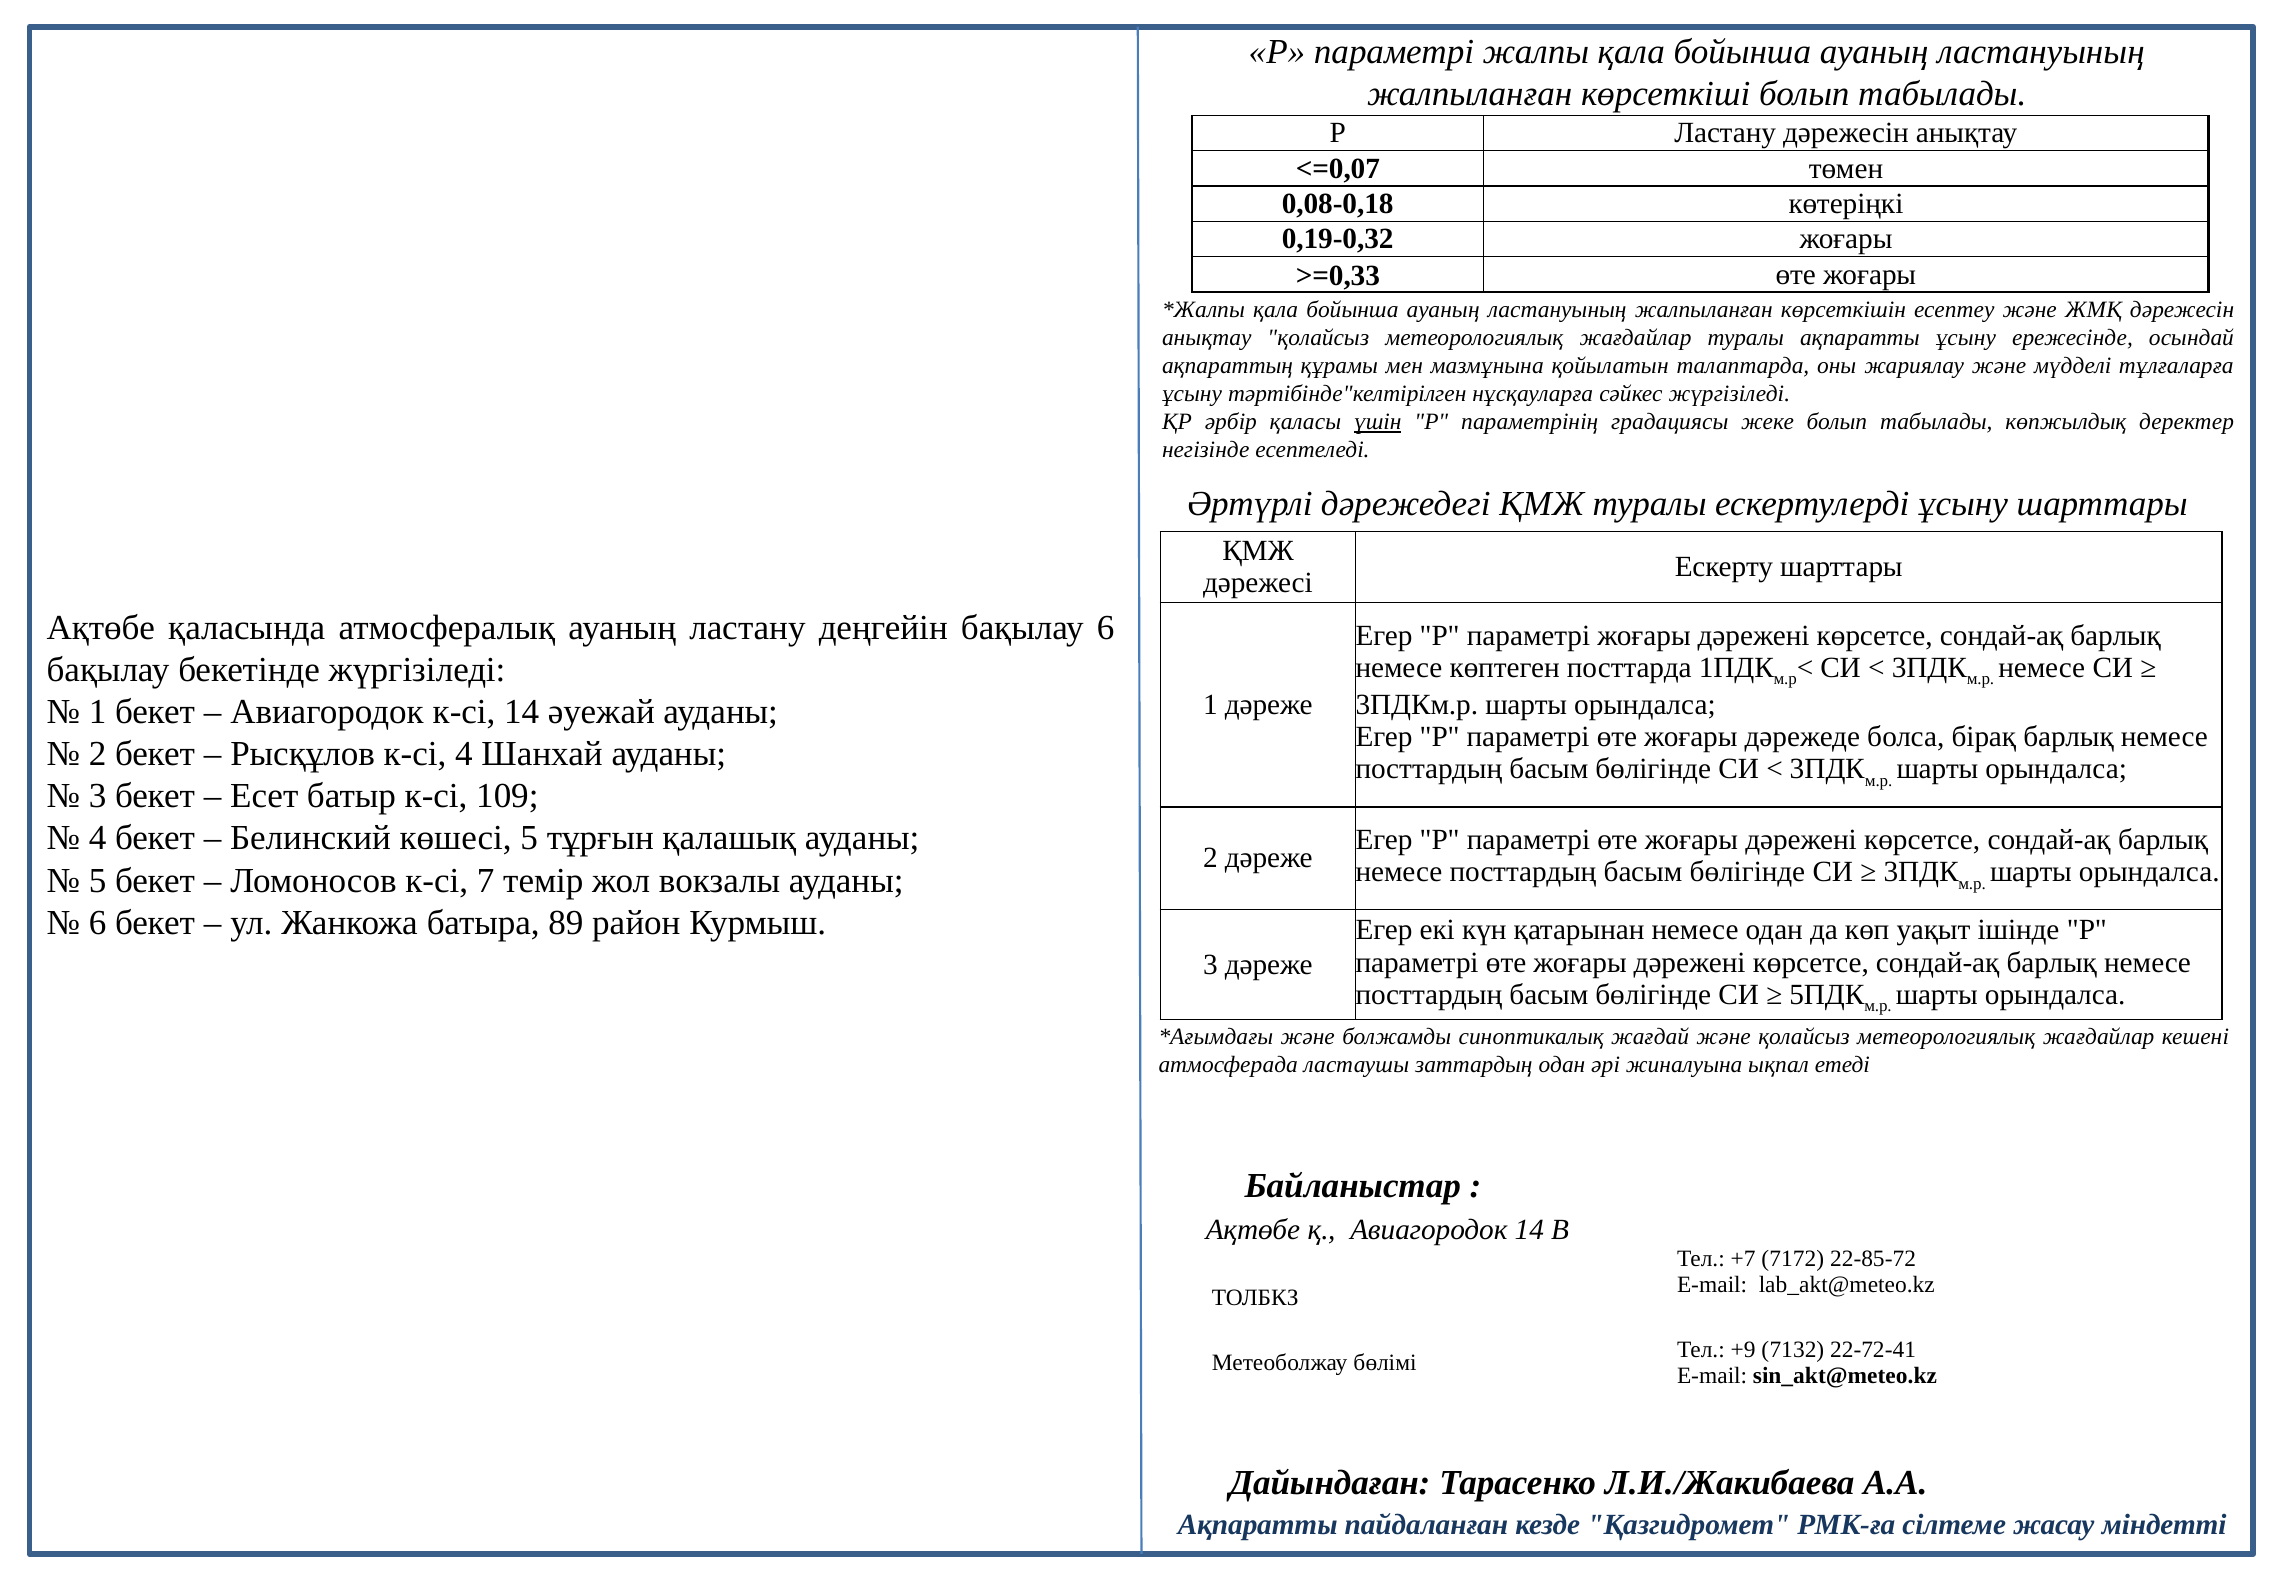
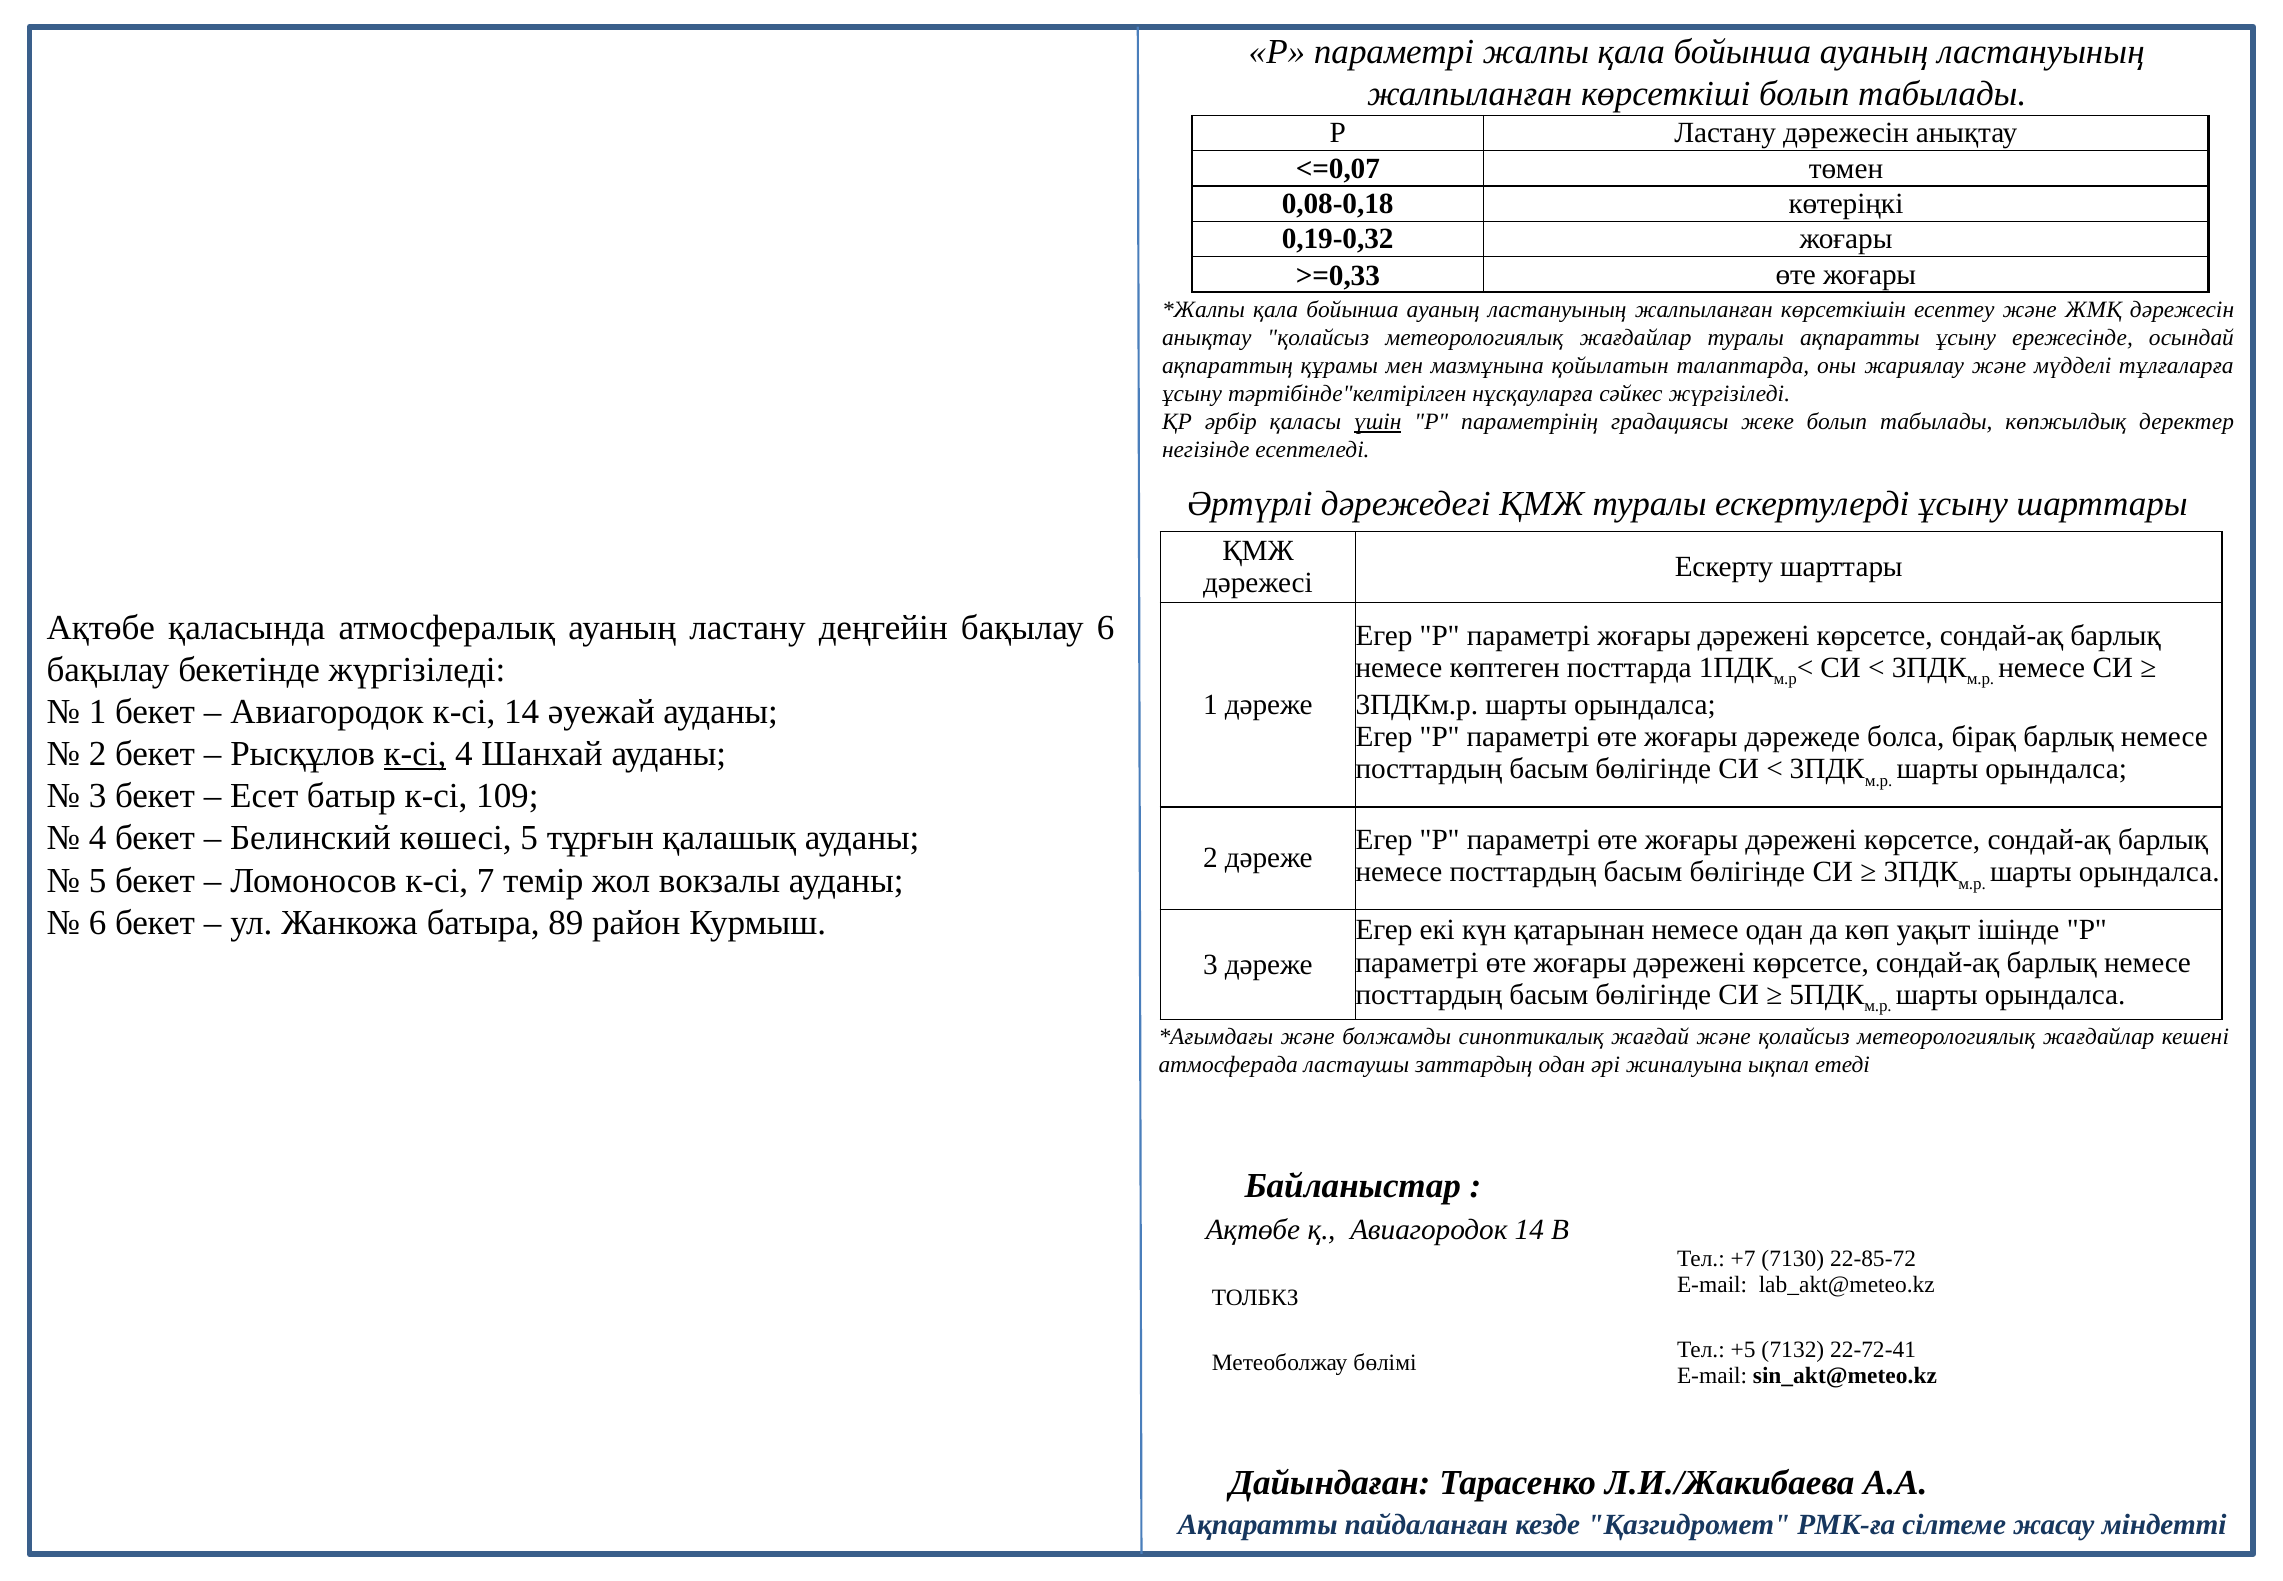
к-сі underline: none -> present (415, 754)
7172: 7172 -> 7130 (1793, 1258)
+9: +9 -> +5 (1743, 1350)
